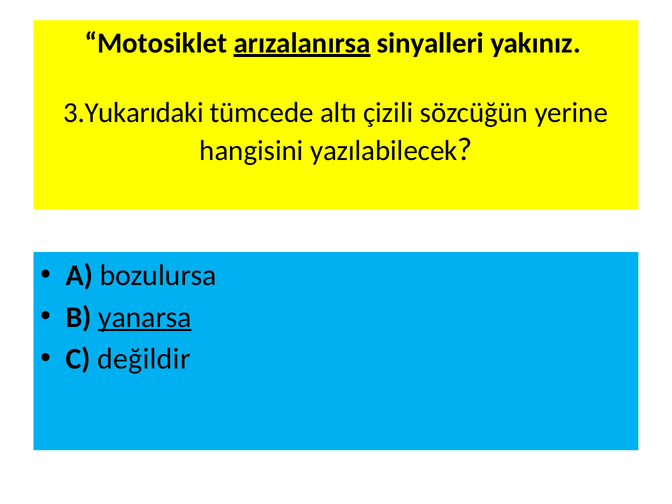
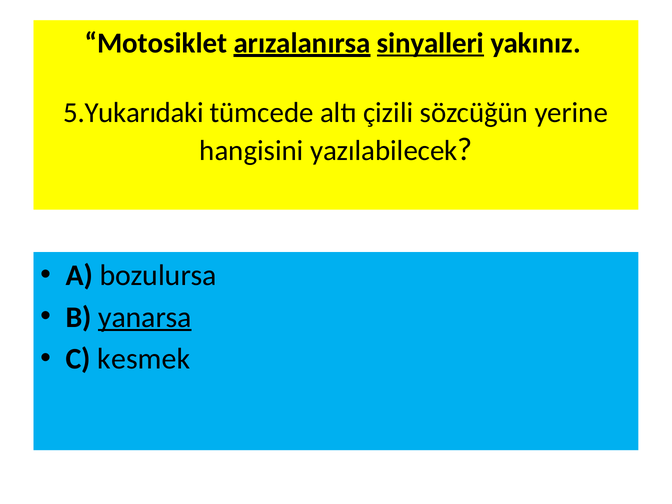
sinyalleri underline: none -> present (430, 43)
3.Yukarıdaki: 3.Yukarıdaki -> 5.Yukarıdaki (134, 112)
değildir: değildir -> kesmek (144, 359)
